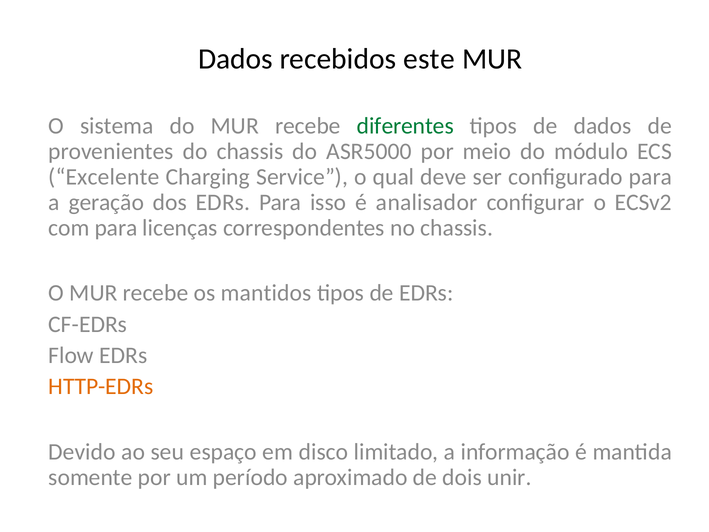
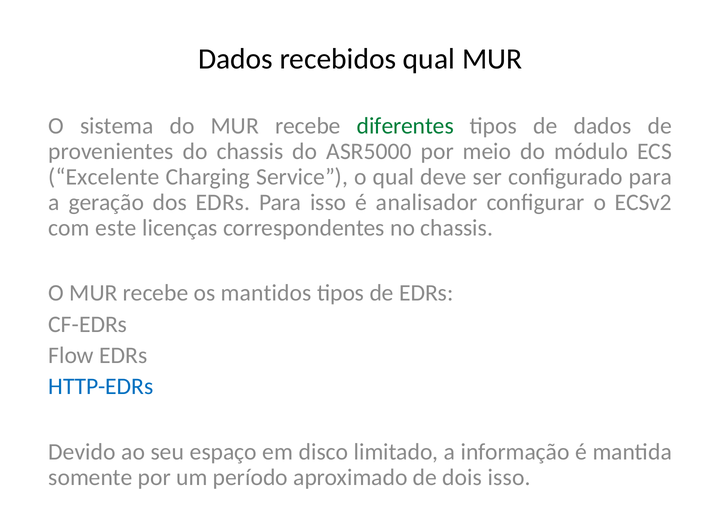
recebidos este: este -> qual (429, 59)
com para: para -> este (116, 228)
HTTP-EDRs colour: orange -> blue (101, 387)
dois unir: unir -> isso (509, 477)
